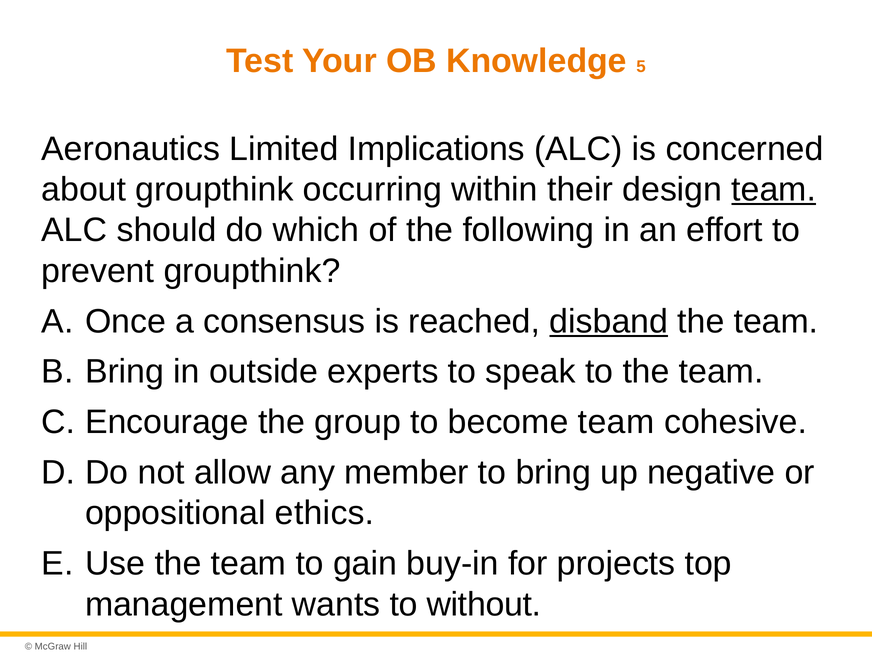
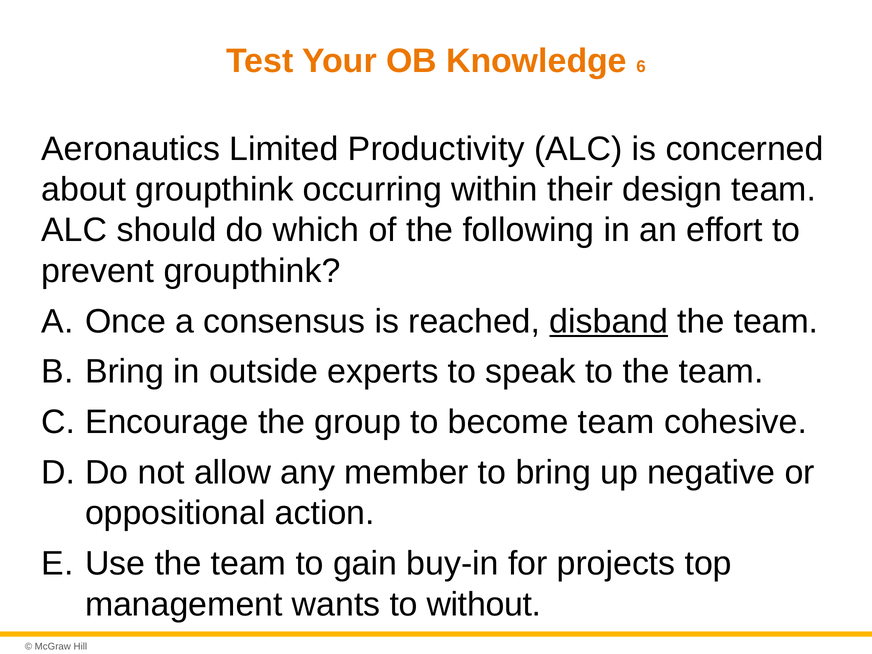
5: 5 -> 6 (641, 67)
Implications: Implications -> Productivity (436, 149)
team underline: present -> none (774, 190)
ethics: ethics -> action (325, 513)
